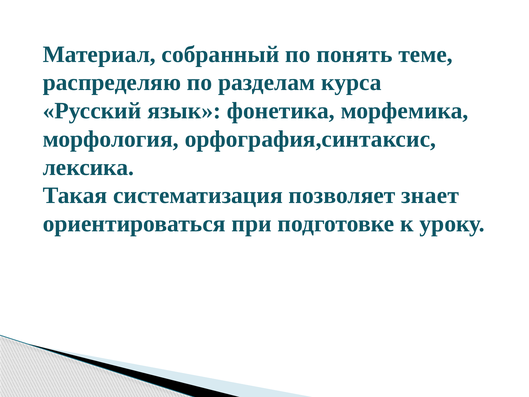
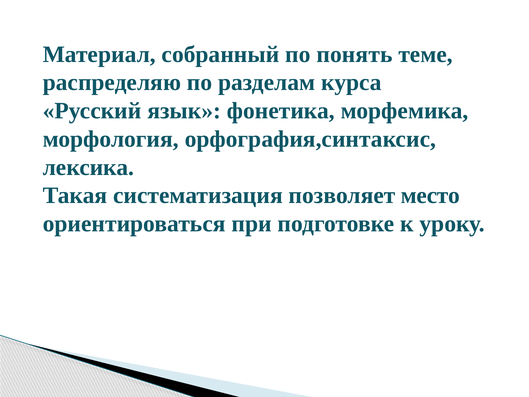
знает: знает -> место (430, 195)
